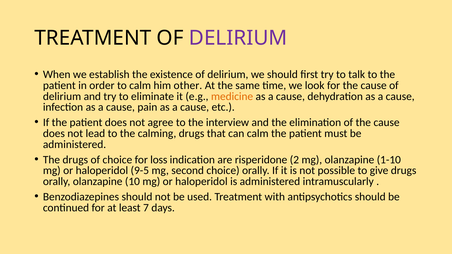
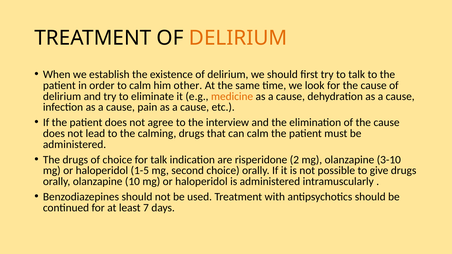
DELIRIUM colour: purple -> orange (238, 38)
for loss: loss -> talk (159, 160)
1-10: 1-10 -> 3-10 (389, 160)
9-5: 9-5 -> 1-5 (140, 171)
